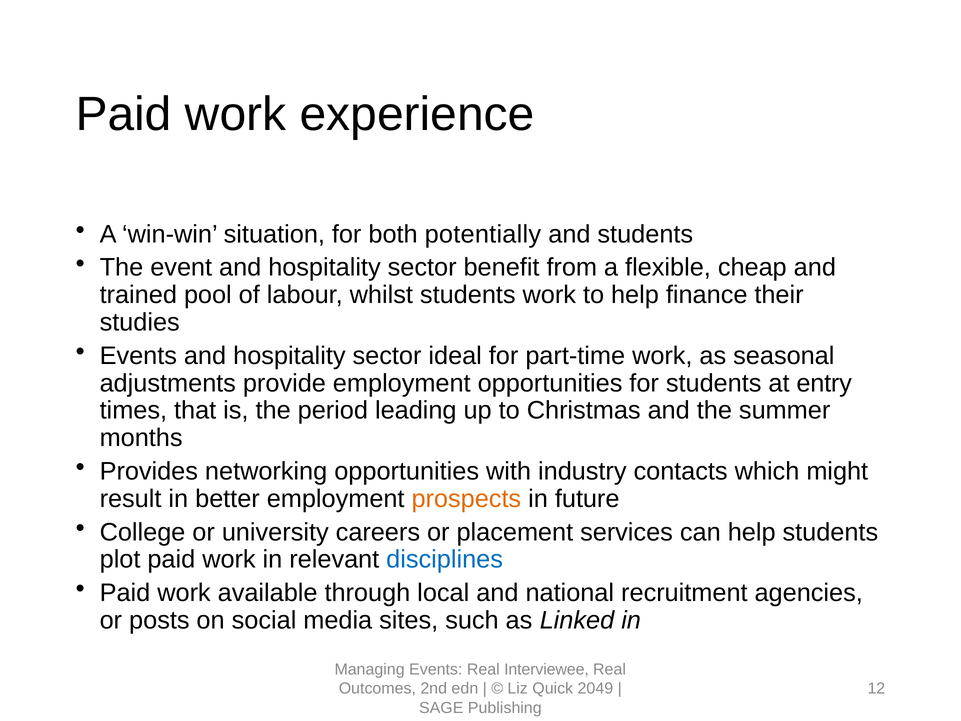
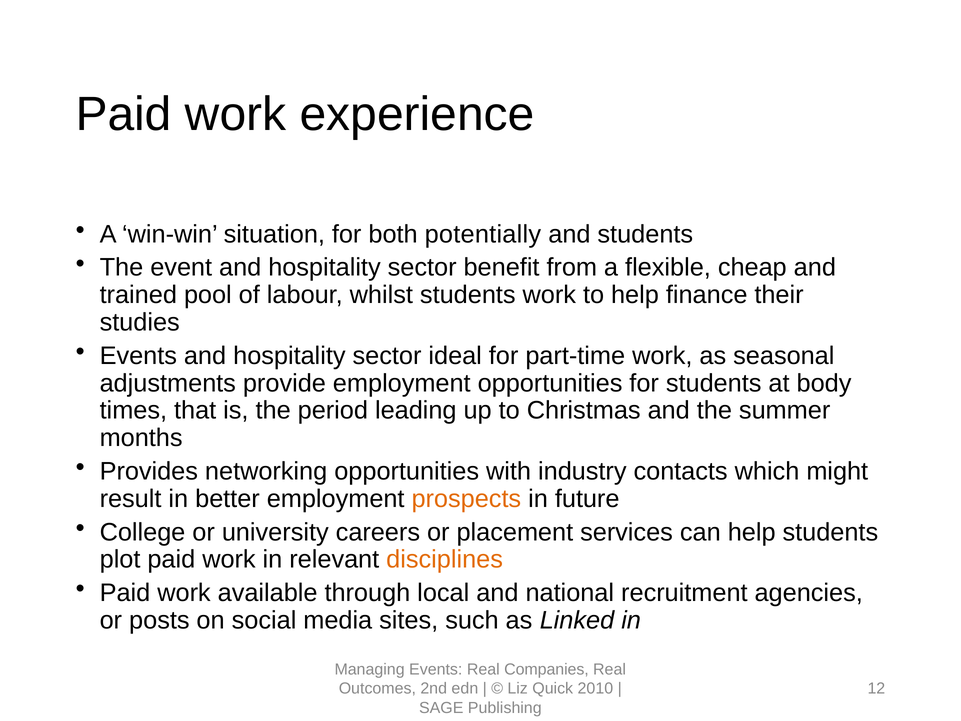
entry: entry -> body (824, 383)
disciplines colour: blue -> orange (445, 559)
Interviewee: Interviewee -> Companies (546, 669)
2049: 2049 -> 2010 (595, 688)
